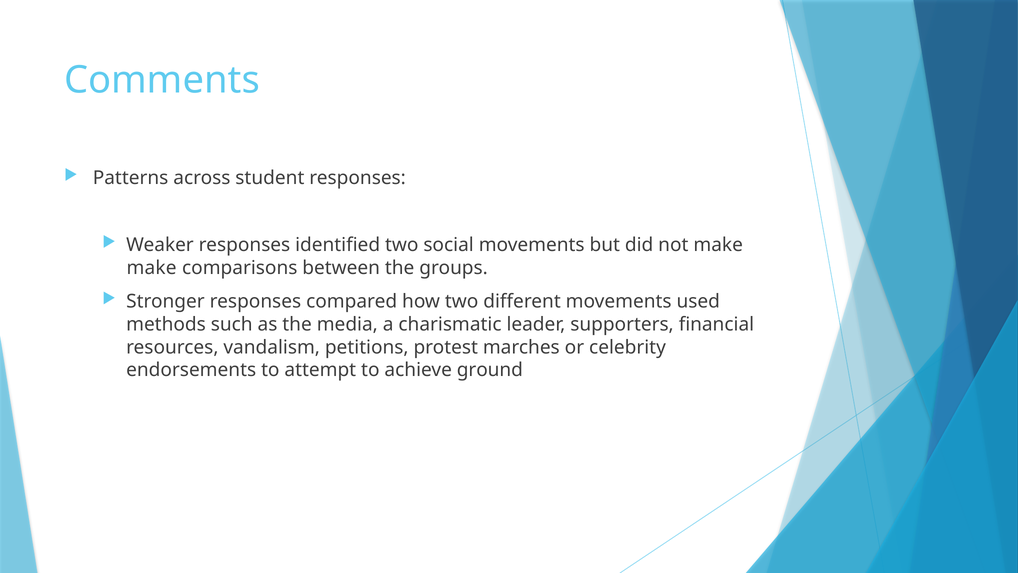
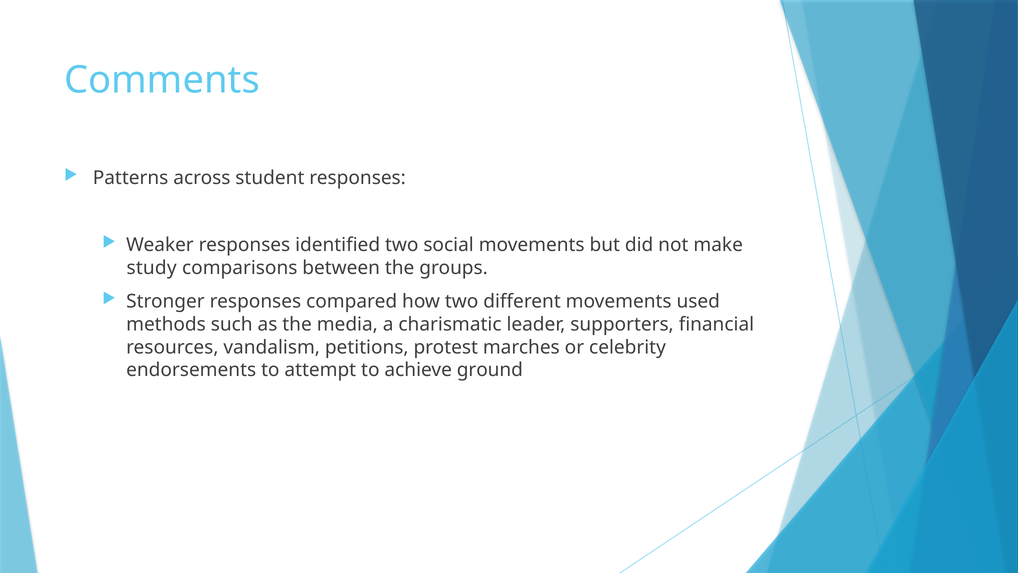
make: make -> study (152, 268)
